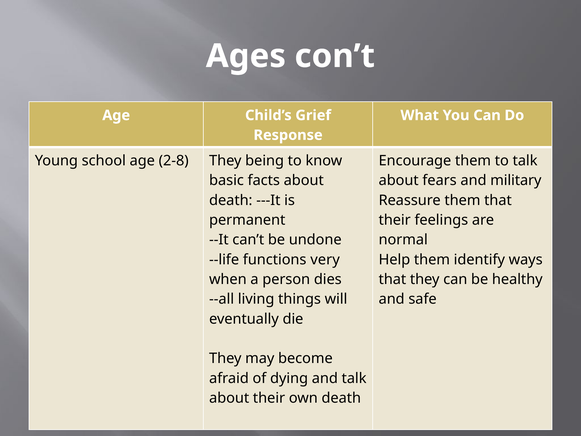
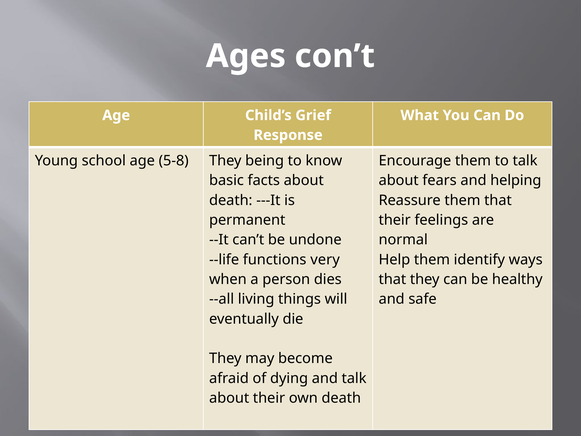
2-8: 2-8 -> 5-8 (174, 161)
military: military -> helping (516, 180)
